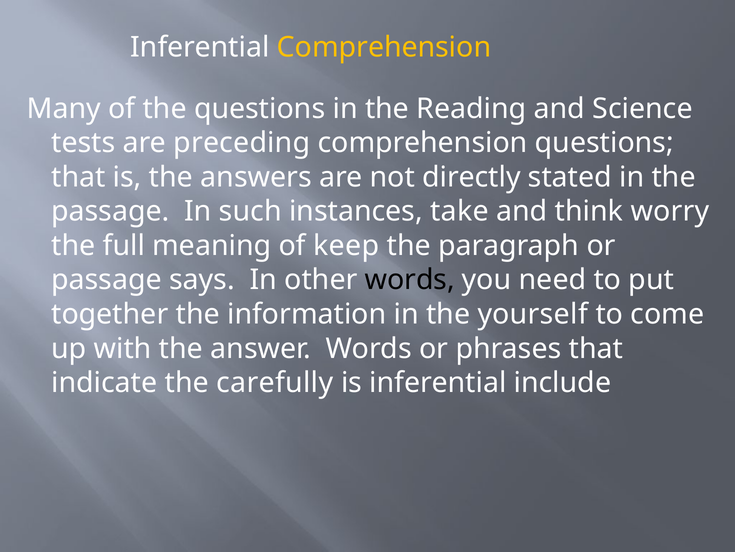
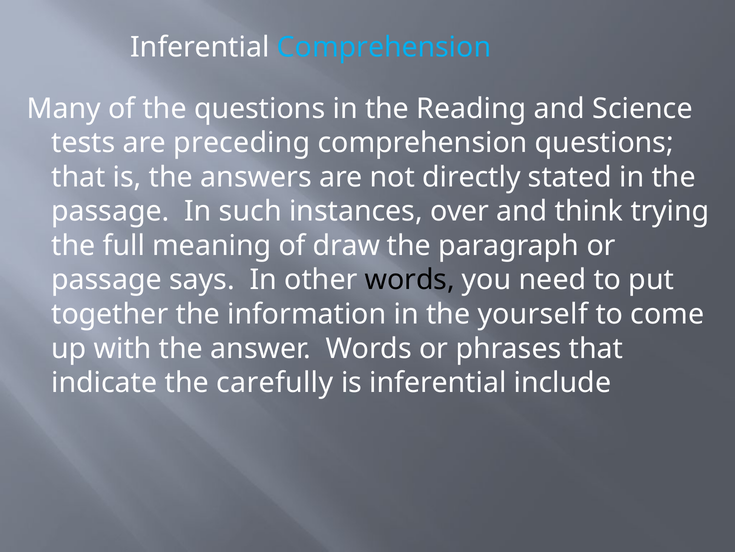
Comprehension colour: yellow -> light blue (384, 47)
take: take -> over (460, 211)
worry: worry -> trying (670, 211)
keep: keep -> draw (346, 245)
